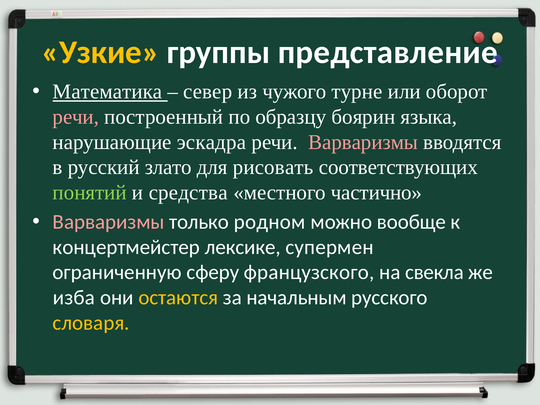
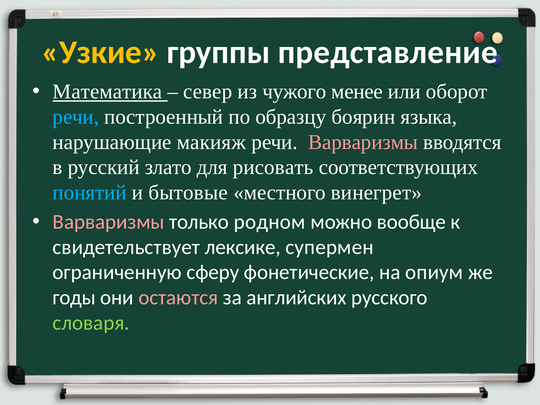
турне: турне -> менее (357, 92)
речи colour: pink -> light blue (76, 117)
эскадра: эскадра -> макияж (211, 142)
понятий colour: light green -> light blue (90, 193)
средства: средства -> бытовые (188, 193)
частично: частично -> винегрет (376, 193)
концертмейстер: концертмейстер -> свидетельствует (126, 247)
французского: французского -> фонетические (309, 272)
свекла: свекла -> опиум (434, 272)
изба: изба -> годы (74, 298)
остаются colour: yellow -> pink (178, 298)
начальным: начальным -> английских (297, 298)
словаря colour: yellow -> light green (91, 323)
